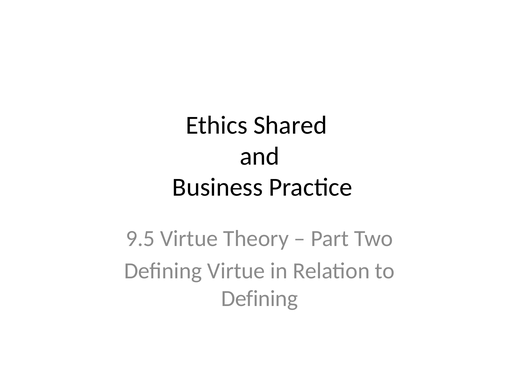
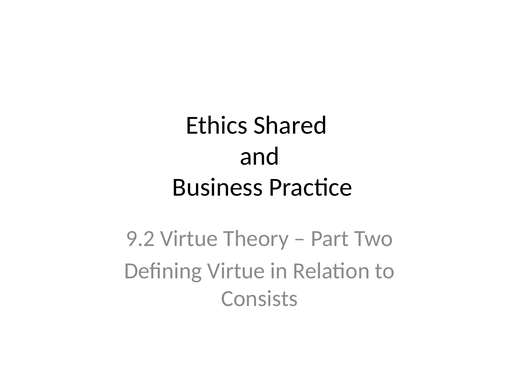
9.5: 9.5 -> 9.2 (140, 239)
Defining: Defining -> Consists (259, 299)
